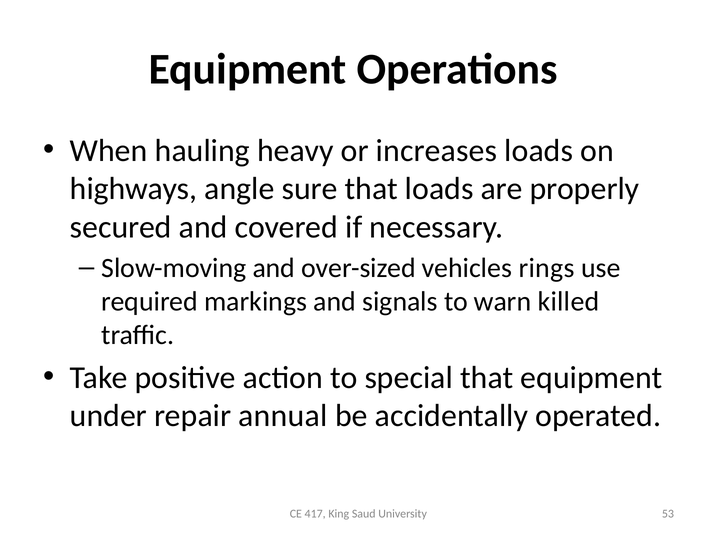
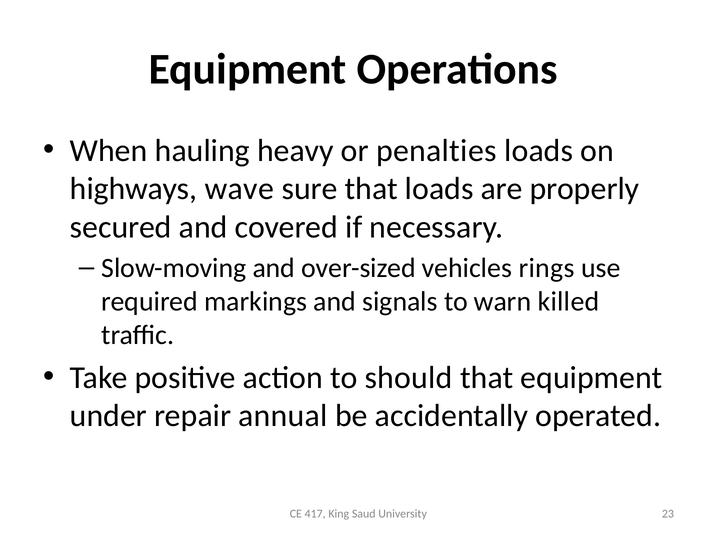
increases: increases -> penalties (436, 150)
angle: angle -> wave (239, 189)
special: special -> should (409, 377)
53: 53 -> 23 (668, 513)
